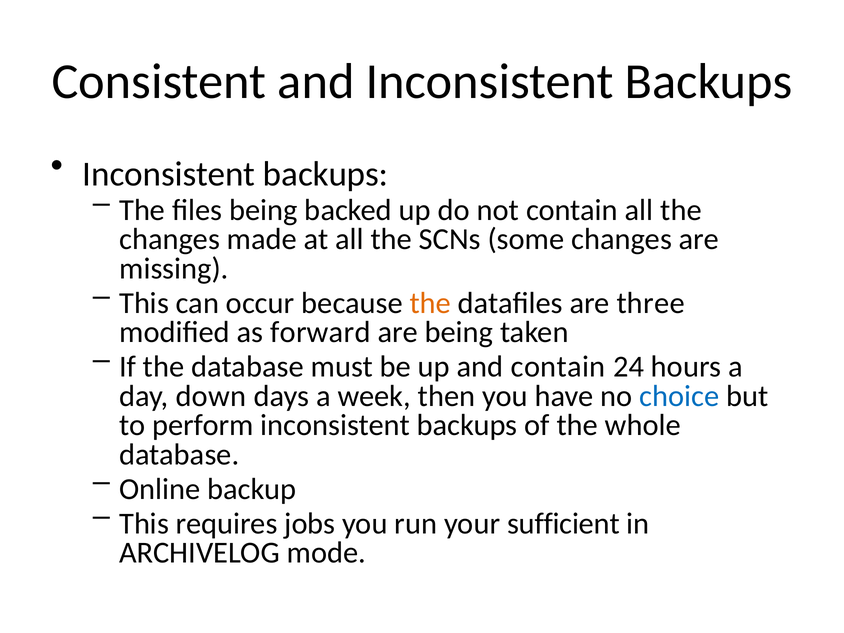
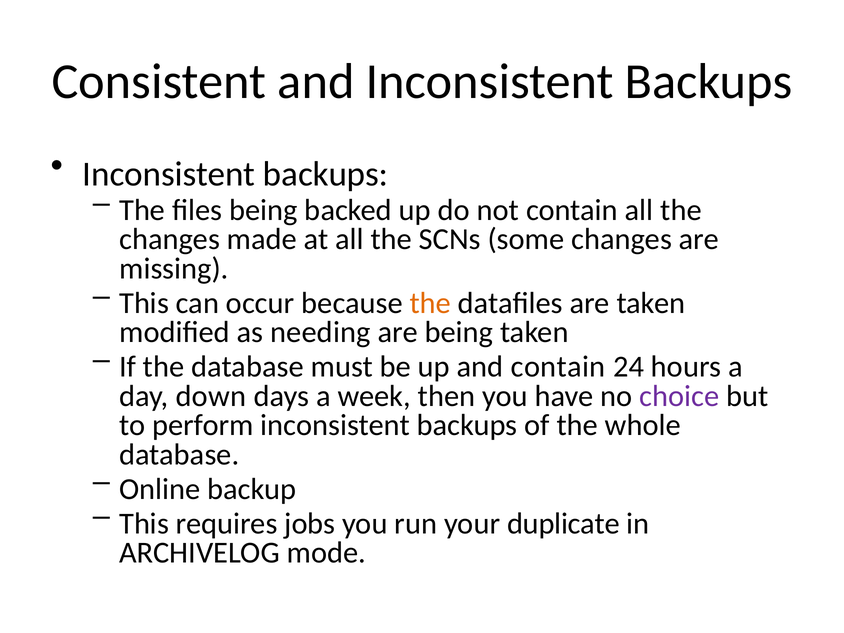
are three: three -> taken (651, 303)
forward: forward -> needing (320, 332)
choice colour: blue -> purple (679, 396)
sufficient: sufficient -> duplicate (563, 524)
